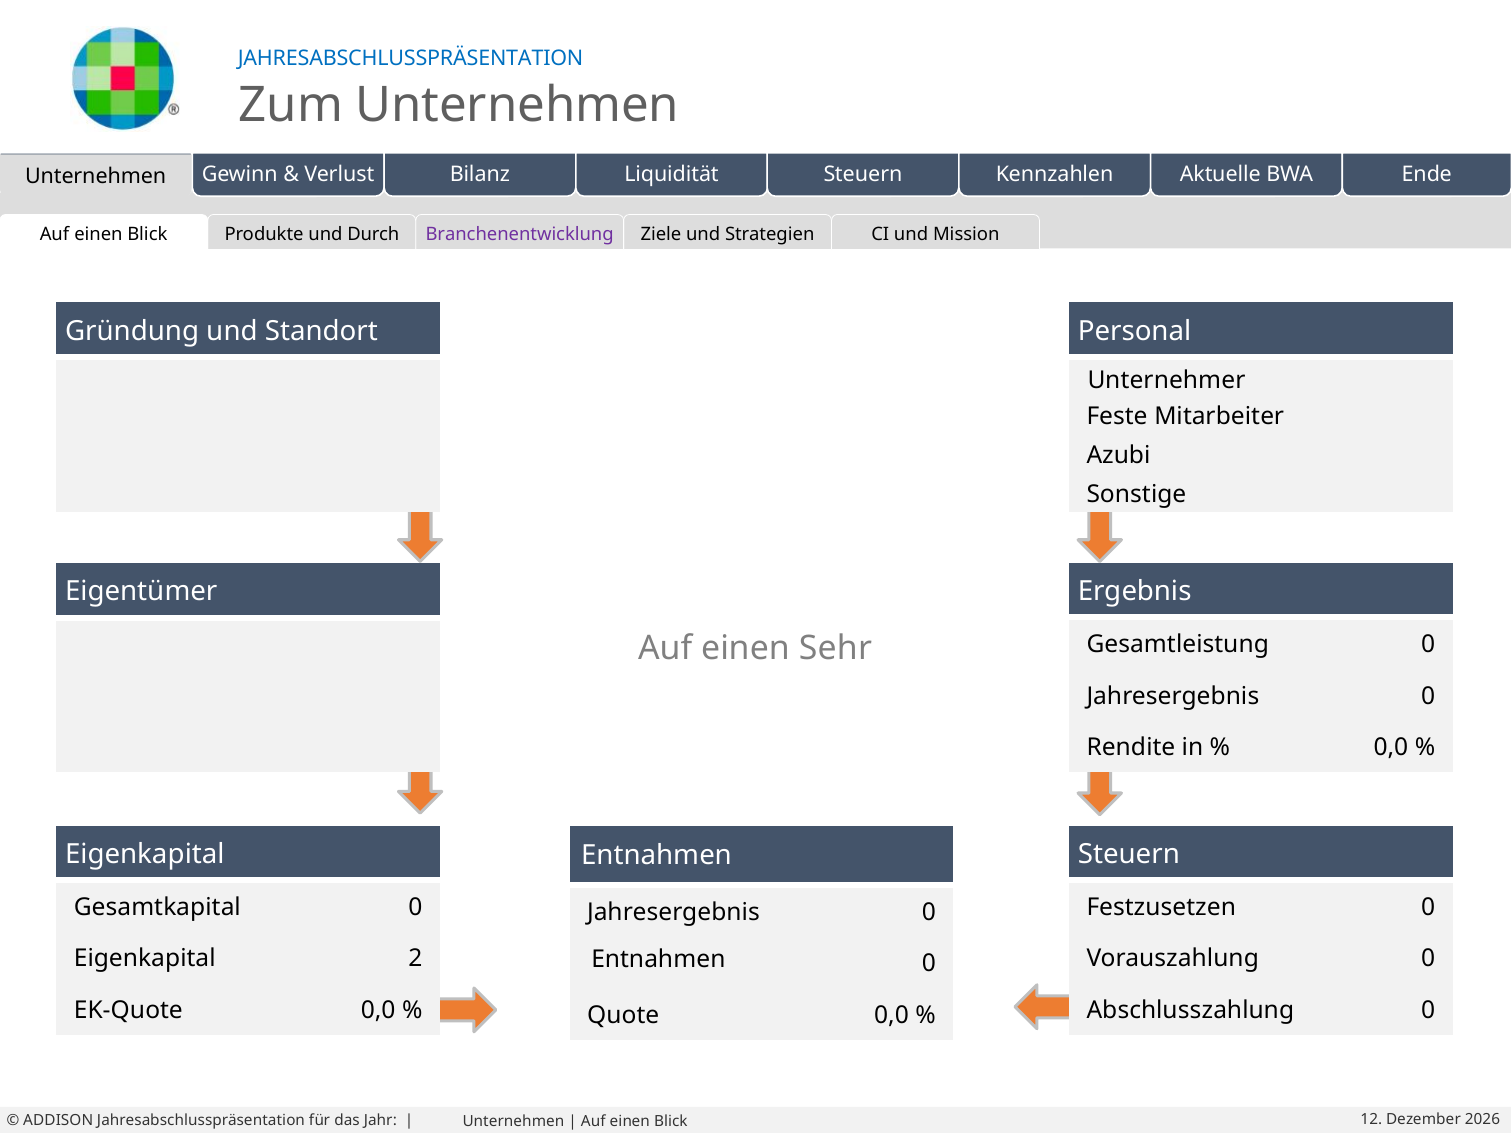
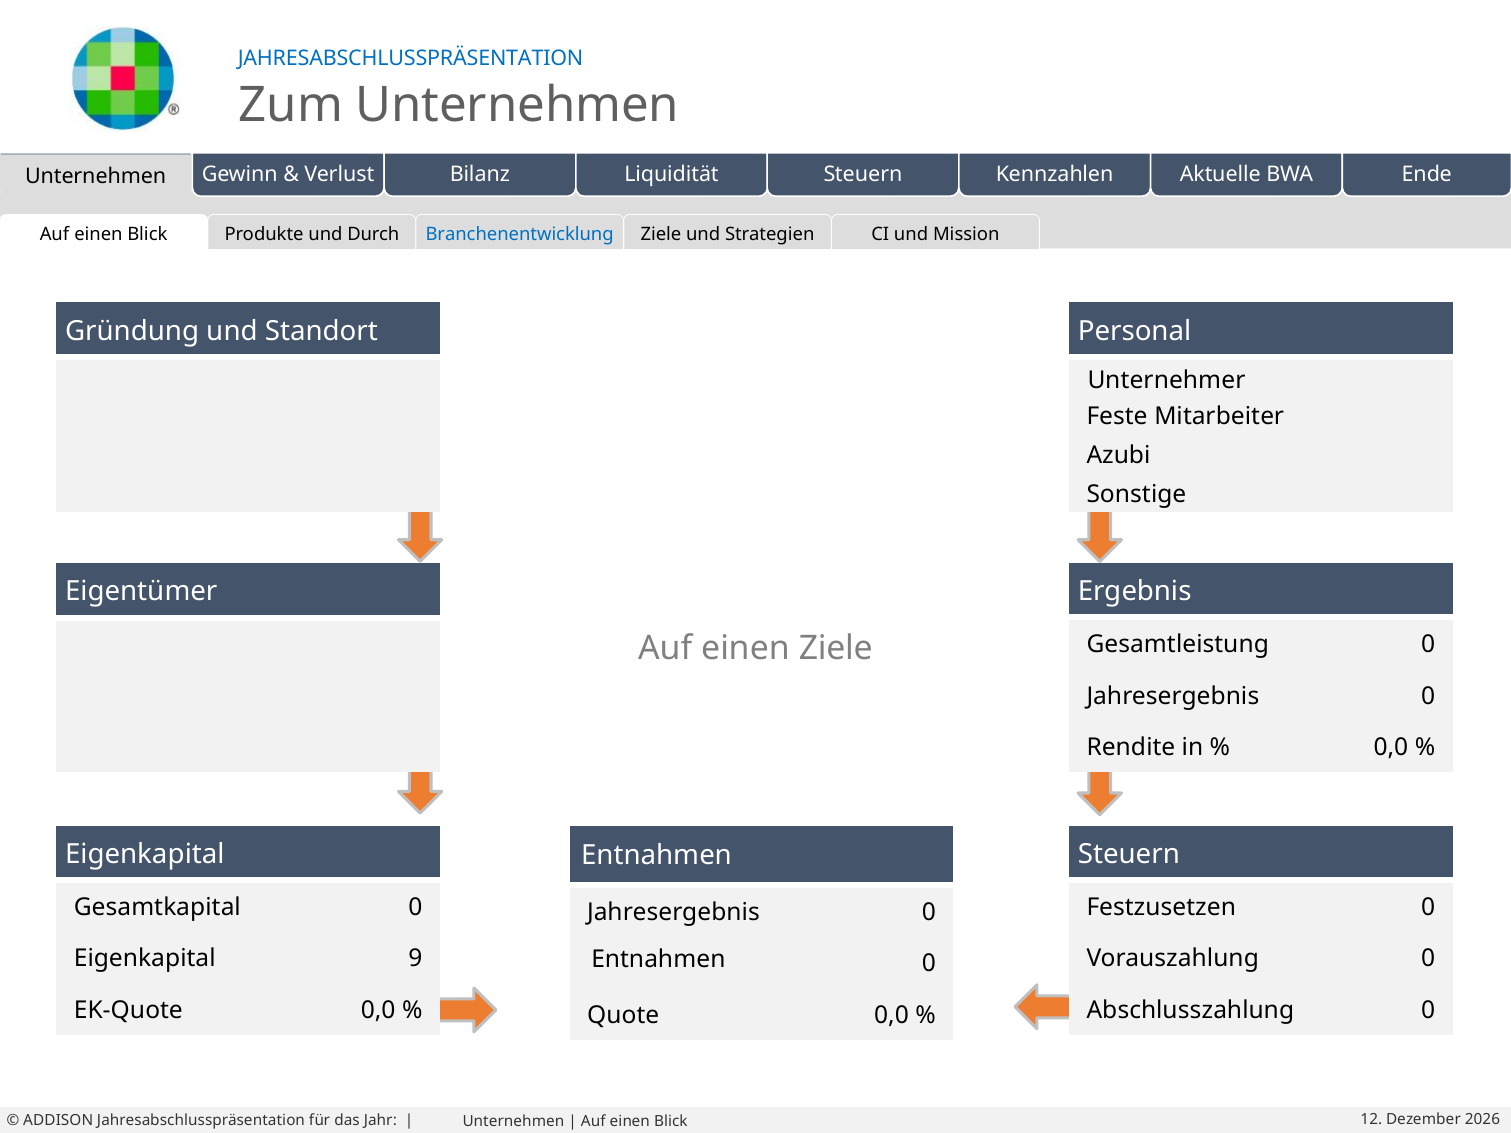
Branchenentwicklung colour: purple -> blue (520, 234)
einen Sehr: Sehr -> Ziele (836, 649)
2: 2 -> 9 (415, 958)
